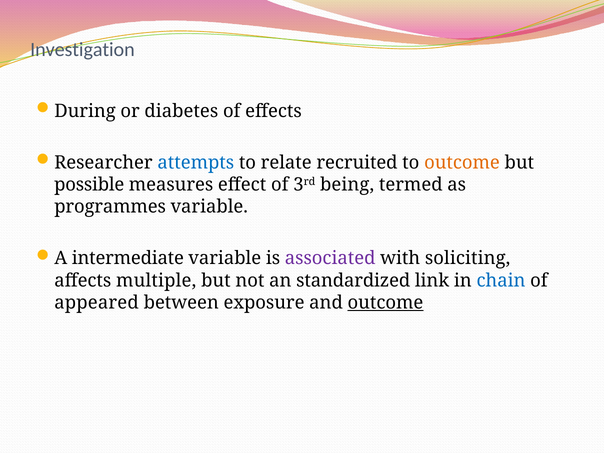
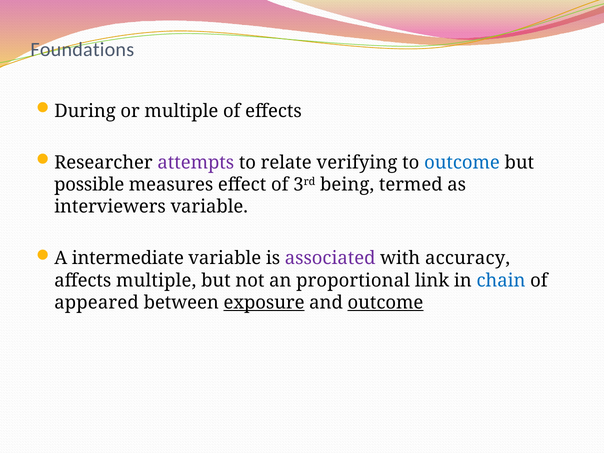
Investigation: Investigation -> Foundations (82, 50)
or diabetes: diabetes -> multiple (181, 111)
attempts colour: blue -> purple (196, 163)
recruited: recruited -> verifying (357, 163)
outcome colour: orange -> blue (462, 163)
programmes: programmes -> interviewers (110, 207)
soliciting: soliciting -> accuracy (468, 258)
standardized: standardized -> proportional (353, 281)
exposure underline: none -> present (264, 303)
